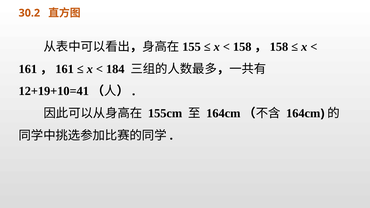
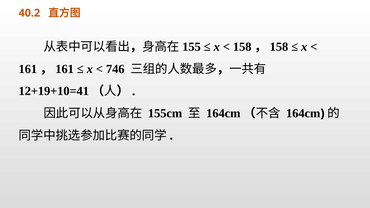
30.2: 30.2 -> 40.2 (29, 13)
184: 184 -> 746 (115, 69)
